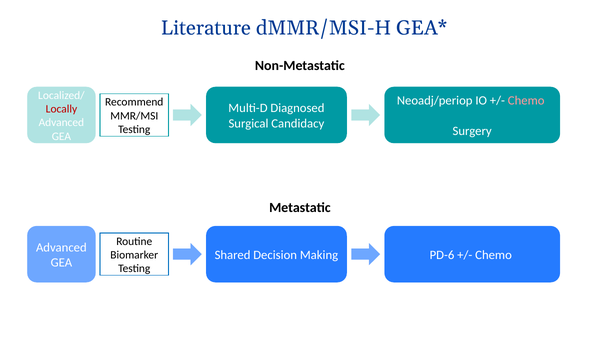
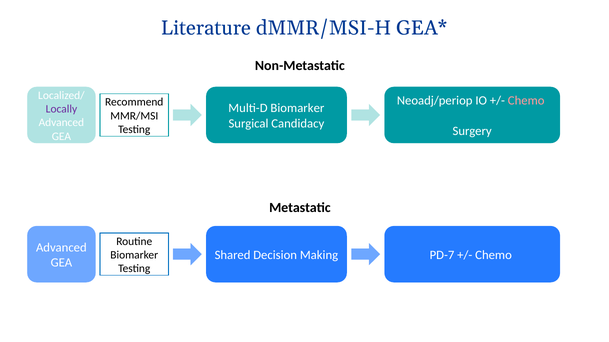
Multi-D Diagnosed: Diagnosed -> Biomarker (297, 108)
Locally colour: red -> purple (61, 109)
PD-6: PD-6 -> PD-7 (442, 255)
